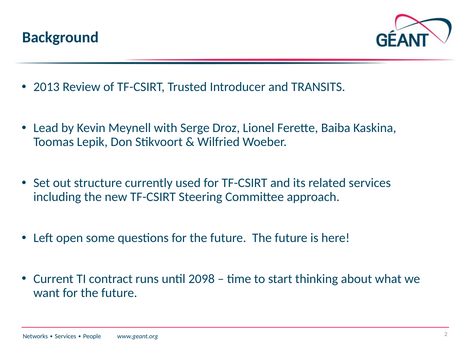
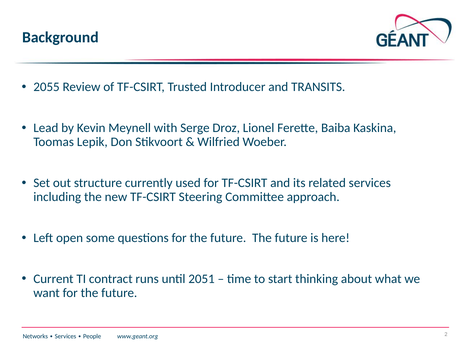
2013: 2013 -> 2055 (47, 87)
2098: 2098 -> 2051 (202, 279)
